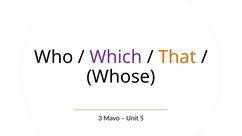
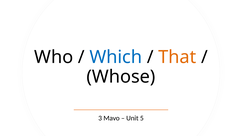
Which colour: purple -> blue (116, 57)
